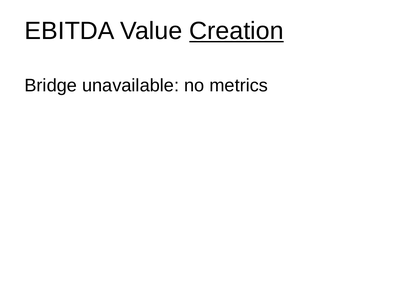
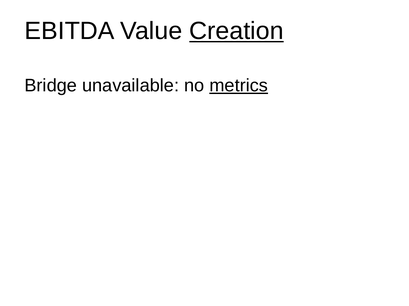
metrics underline: none -> present (239, 86)
